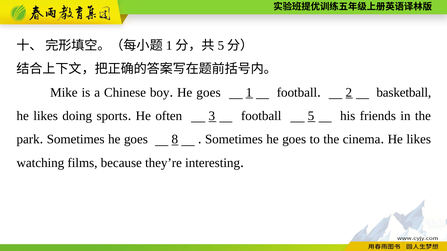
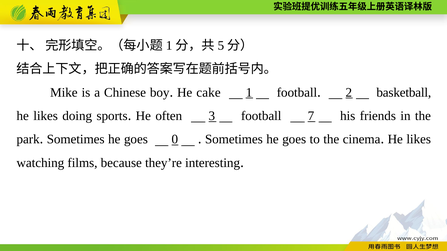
goes: goes -> cake (209, 93)
football 5: 5 -> 7 (311, 116)
8: 8 -> 0 (175, 140)
